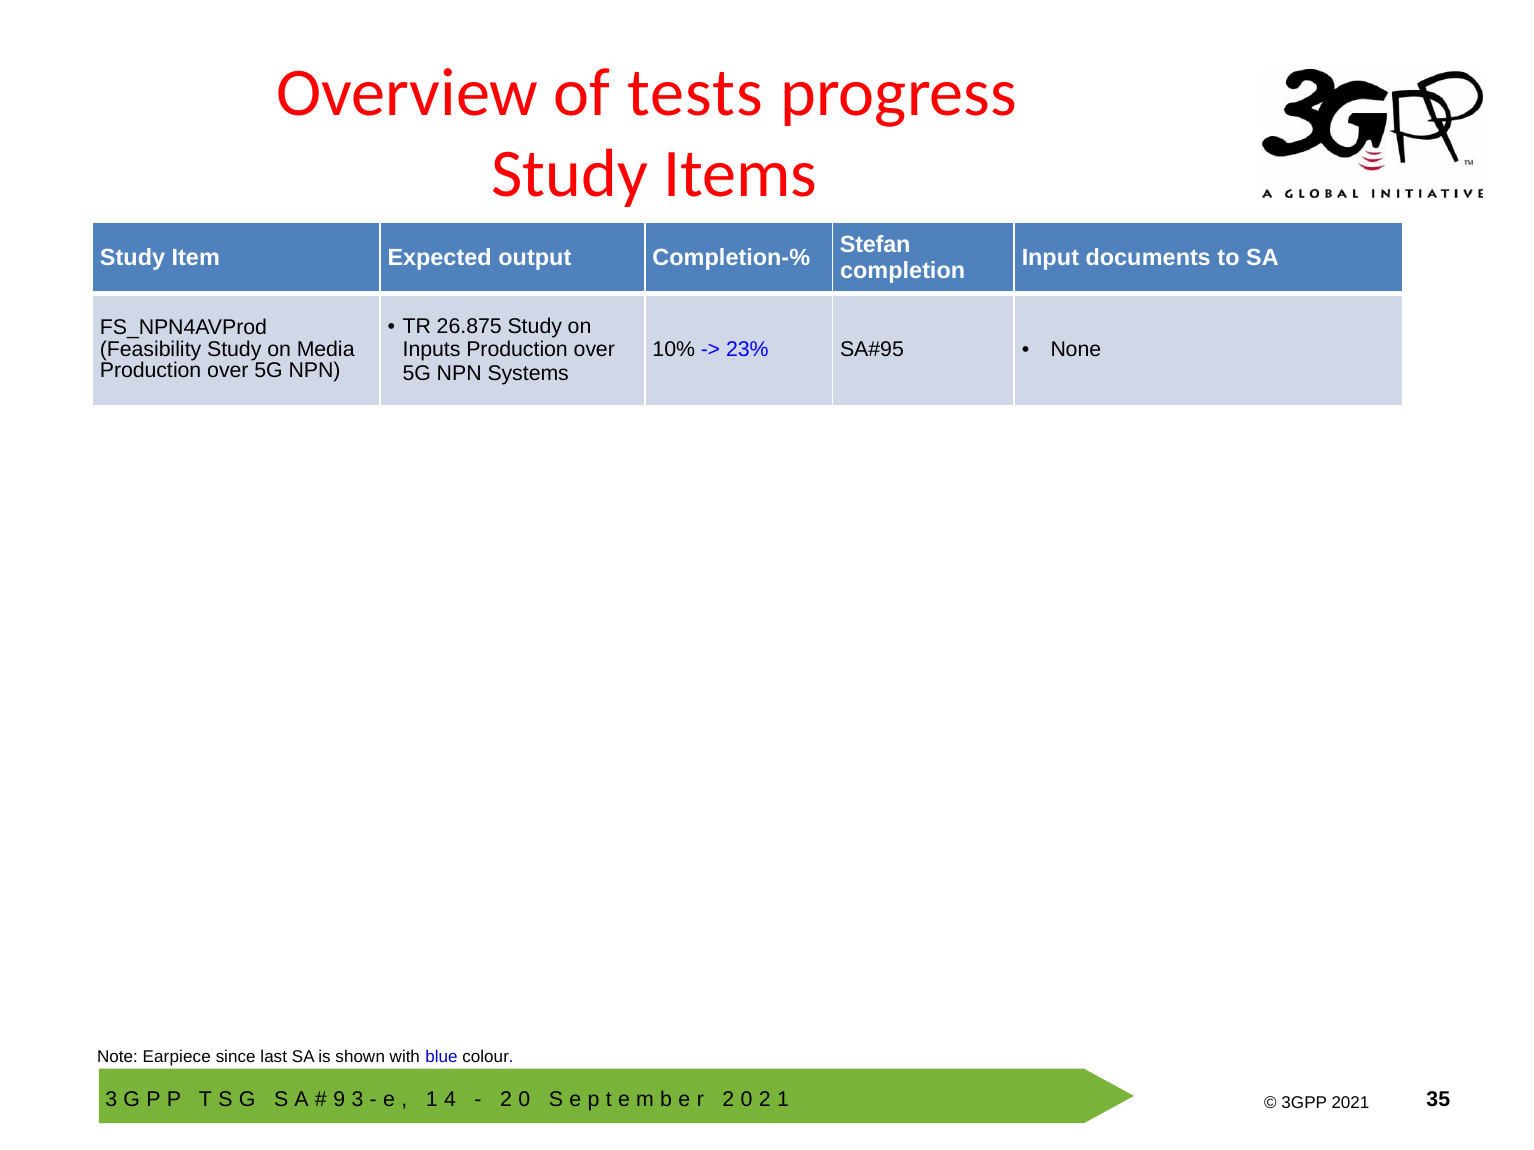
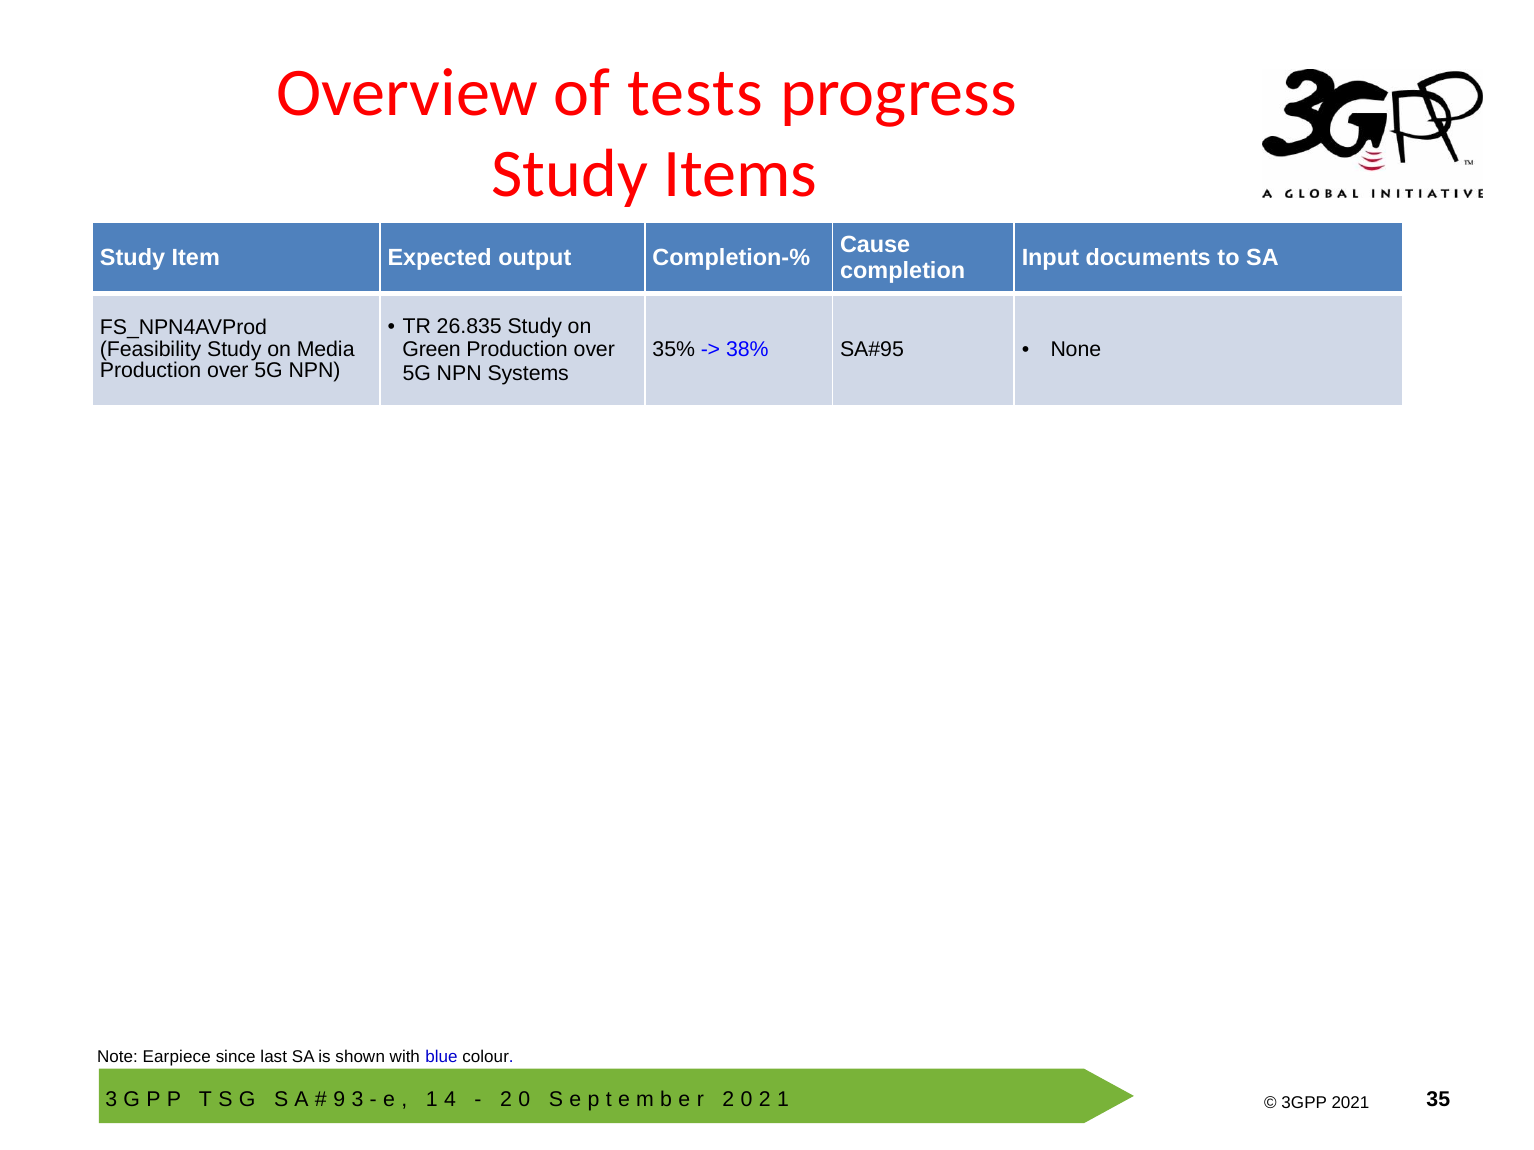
Stefan: Stefan -> Cause (875, 245)
26.875: 26.875 -> 26.835 (469, 326)
10%: 10% -> 35% (674, 349)
23%: 23% -> 38% (747, 349)
Inputs: Inputs -> Green (432, 350)
